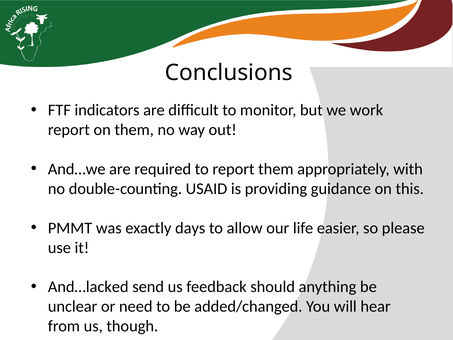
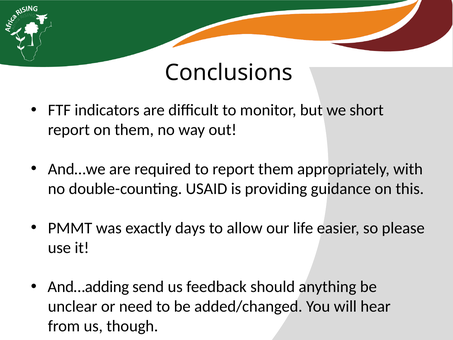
work: work -> short (367, 110)
And…lacked: And…lacked -> And…adding (88, 287)
